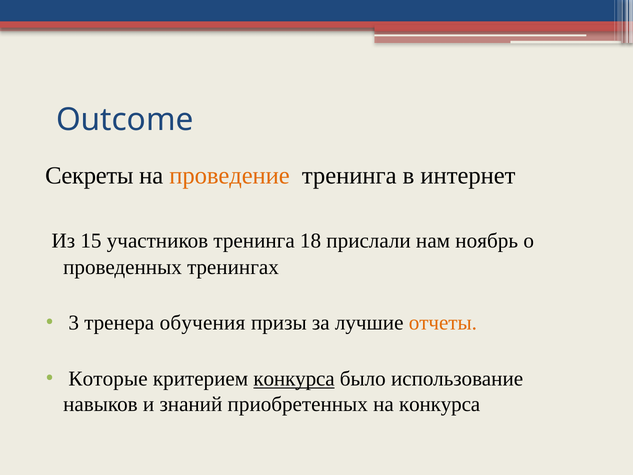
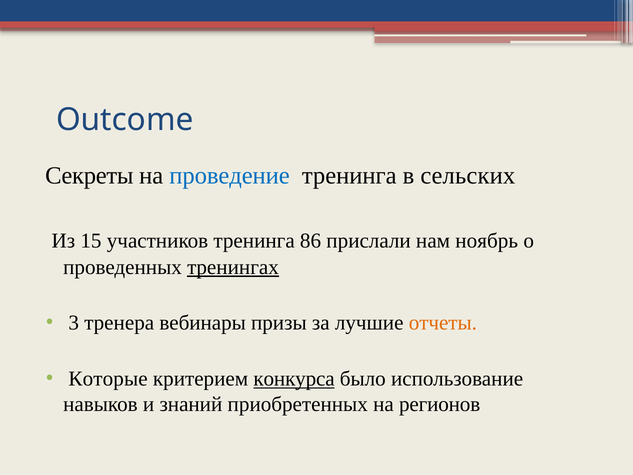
проведение colour: orange -> blue (230, 175)
интернет: интернет -> сельских (468, 175)
18: 18 -> 86 (311, 241)
тренингах underline: none -> present (233, 267)
обучения: обучения -> вебинары (203, 323)
на конкурса: конкурса -> регионов (440, 404)
